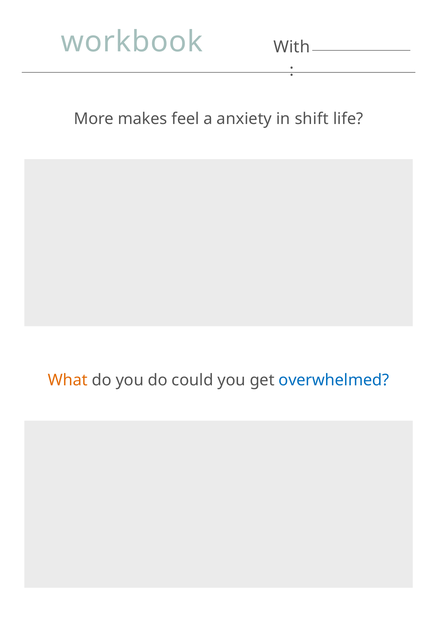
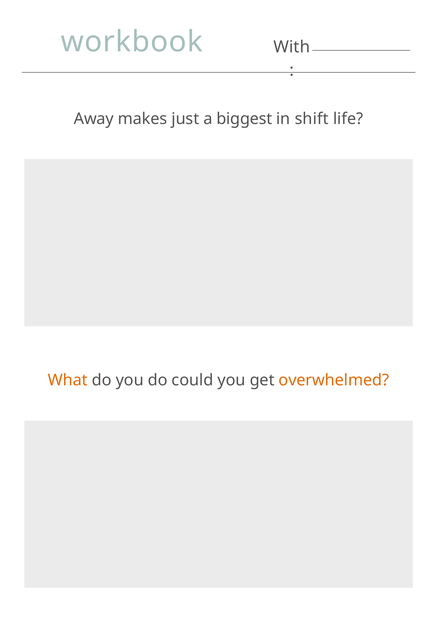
More: More -> Away (94, 119)
feel: feel -> just (185, 119)
anxiety: anxiety -> biggest (244, 119)
overwhelmed colour: blue -> orange (334, 381)
